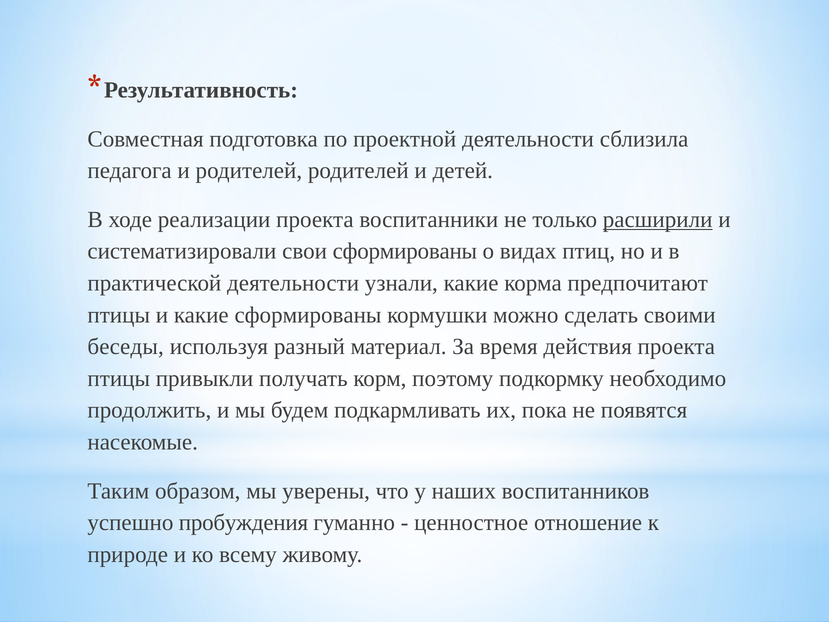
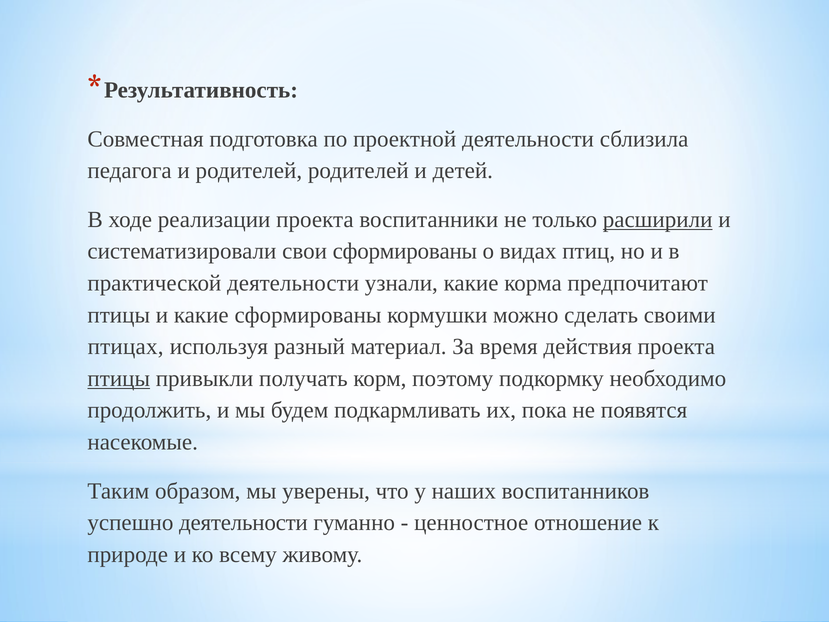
беседы: беседы -> птицах (126, 347)
птицы underline: none -> present (119, 378)
успешно пробуждения: пробуждения -> деятельности (243, 523)
